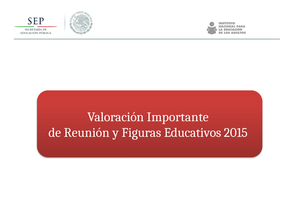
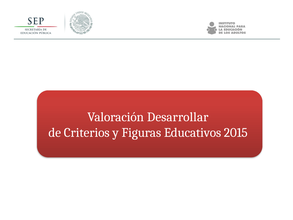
Importante: Importante -> Desarrollar (178, 117)
Reunión: Reunión -> Criterios (87, 132)
